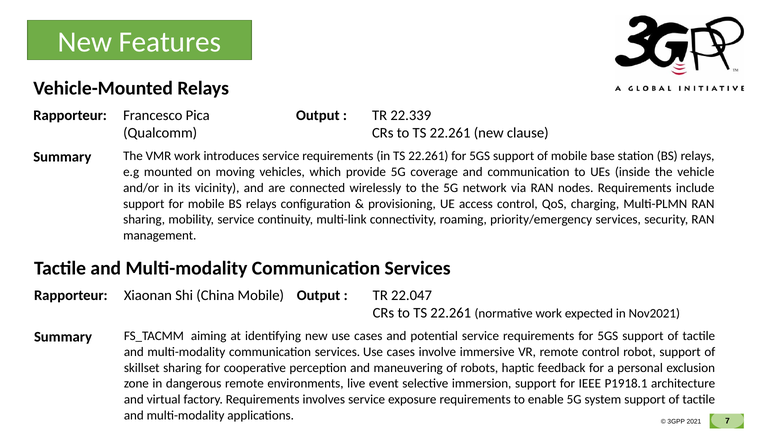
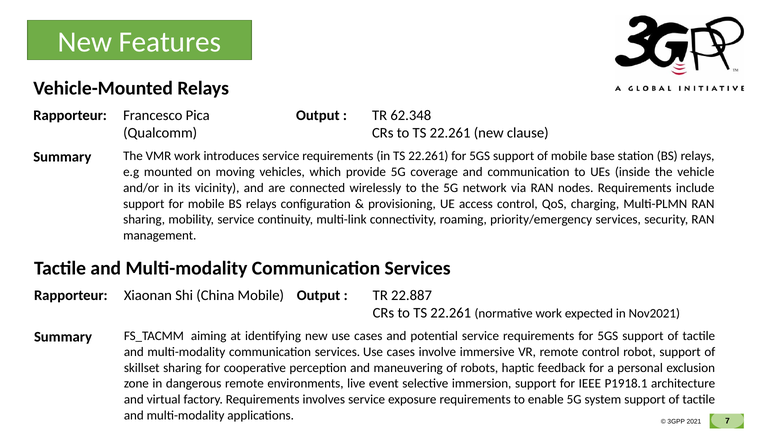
22.339: 22.339 -> 62.348 (411, 115)
22.047: 22.047 -> 22.887 (412, 295)
